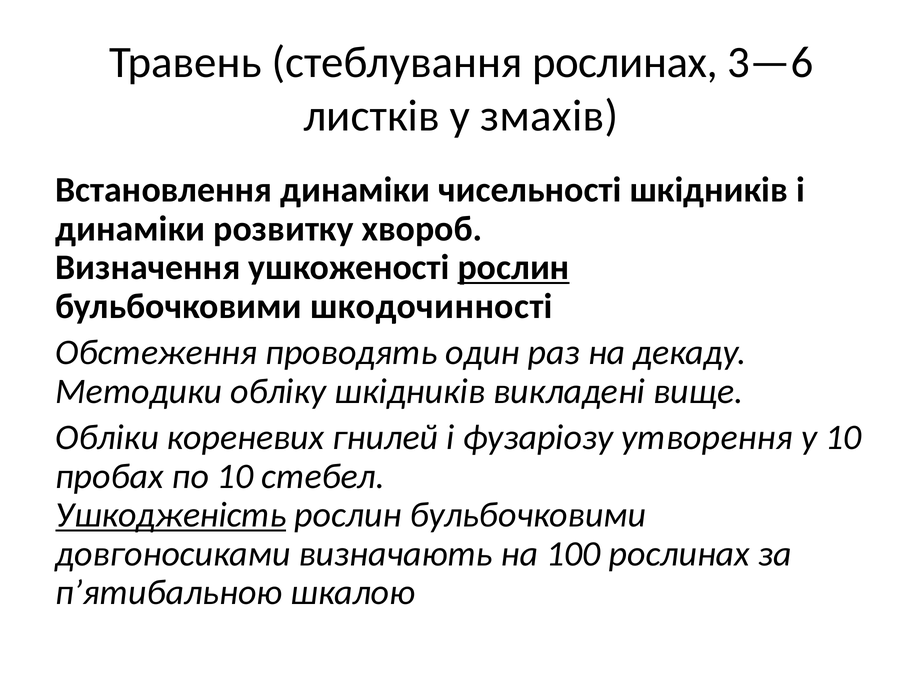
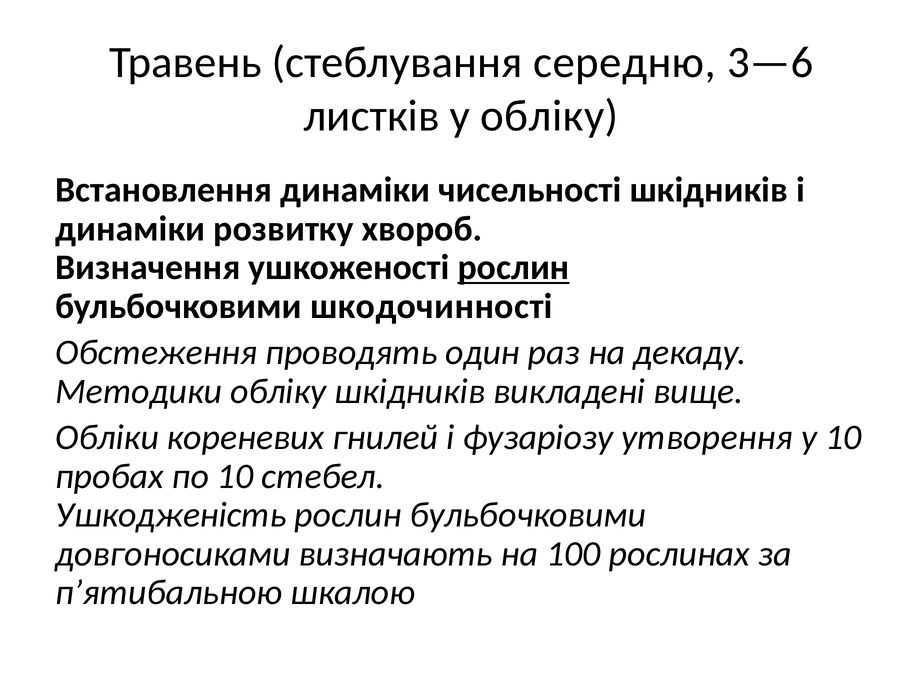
стеблування рослинах: рослинах -> середню (625, 62)
у змахів: змахів -> обліку (549, 116)
Ушкодженість underline: present -> none (171, 515)
